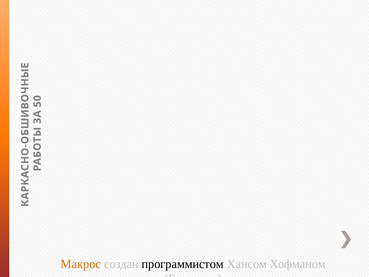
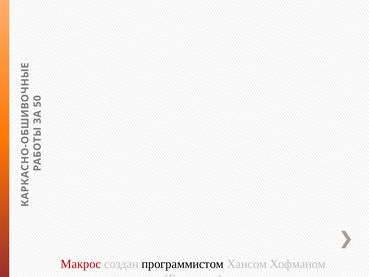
Макрос colour: orange -> red (81, 264)
